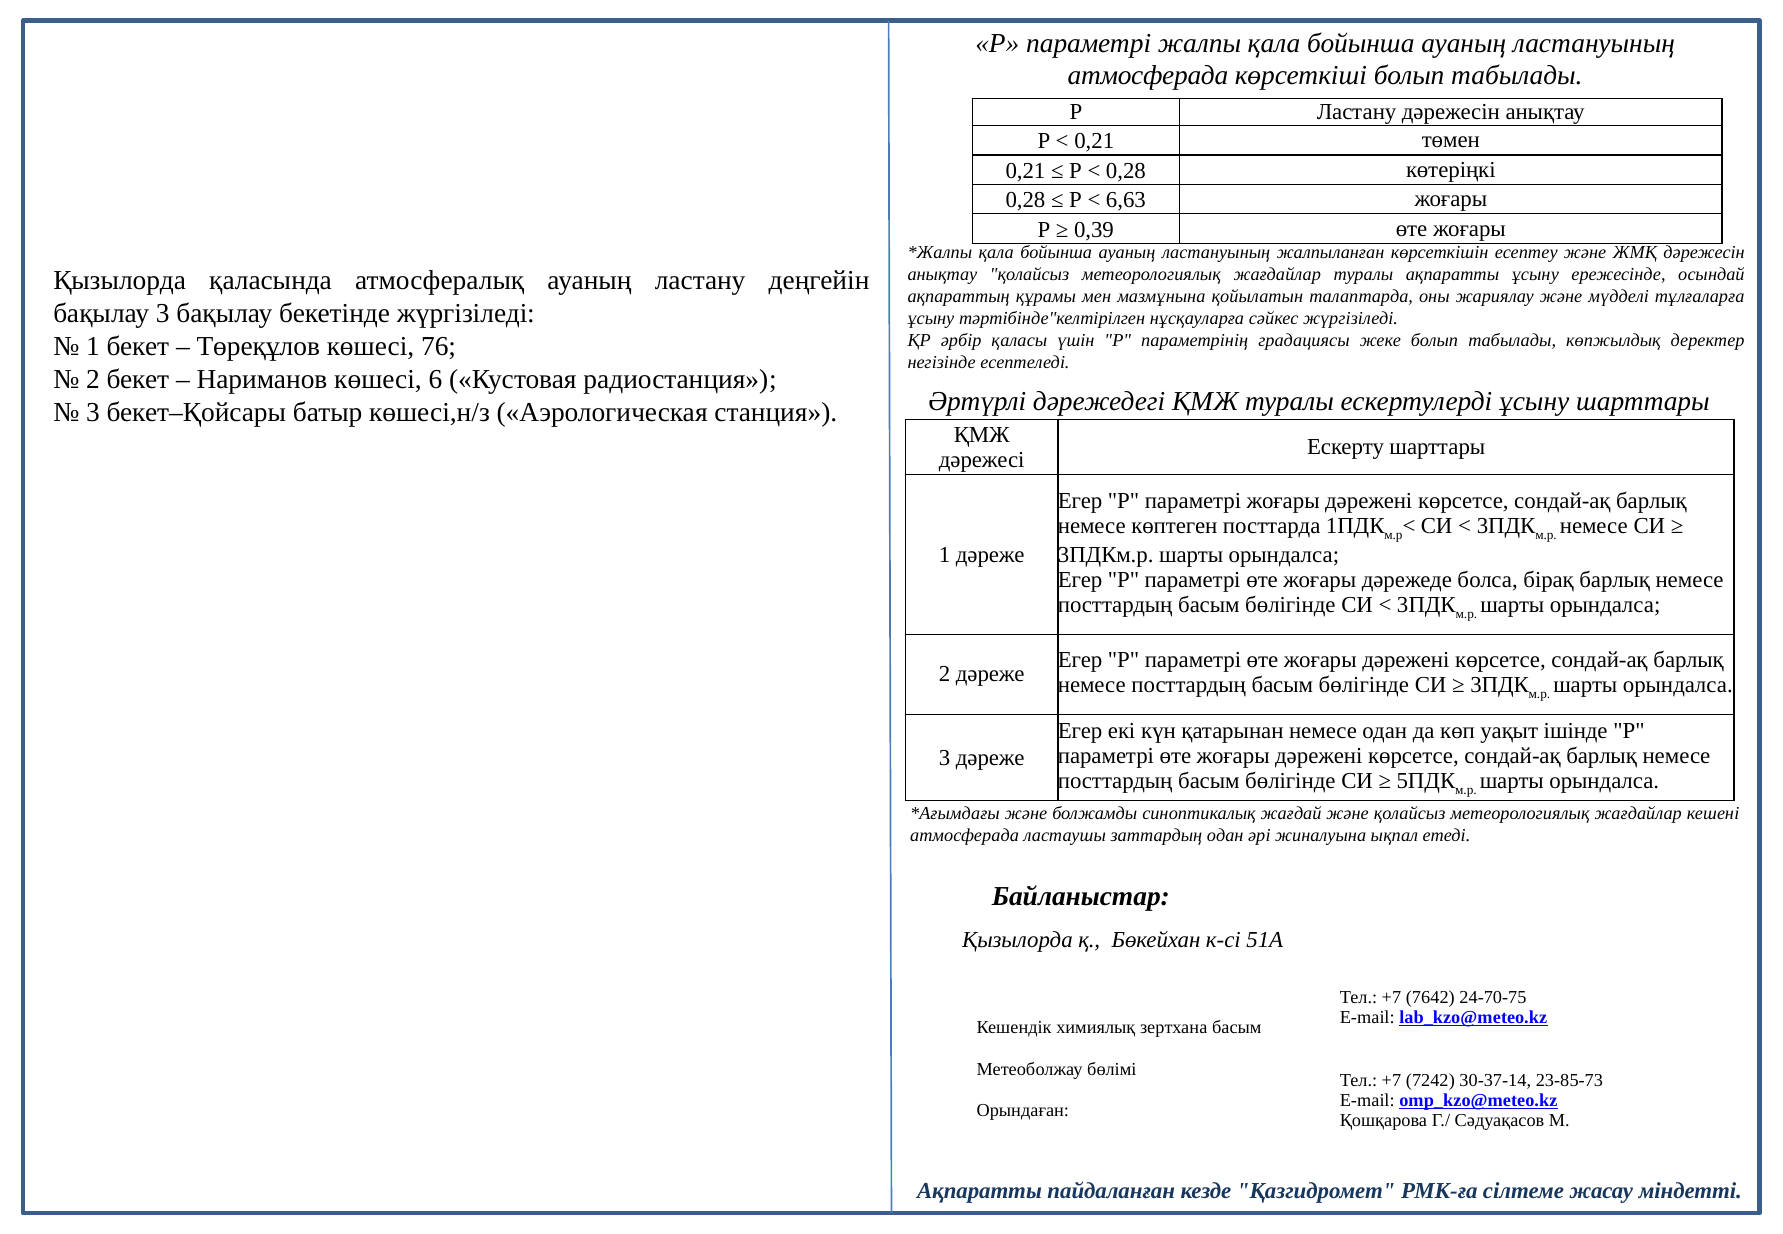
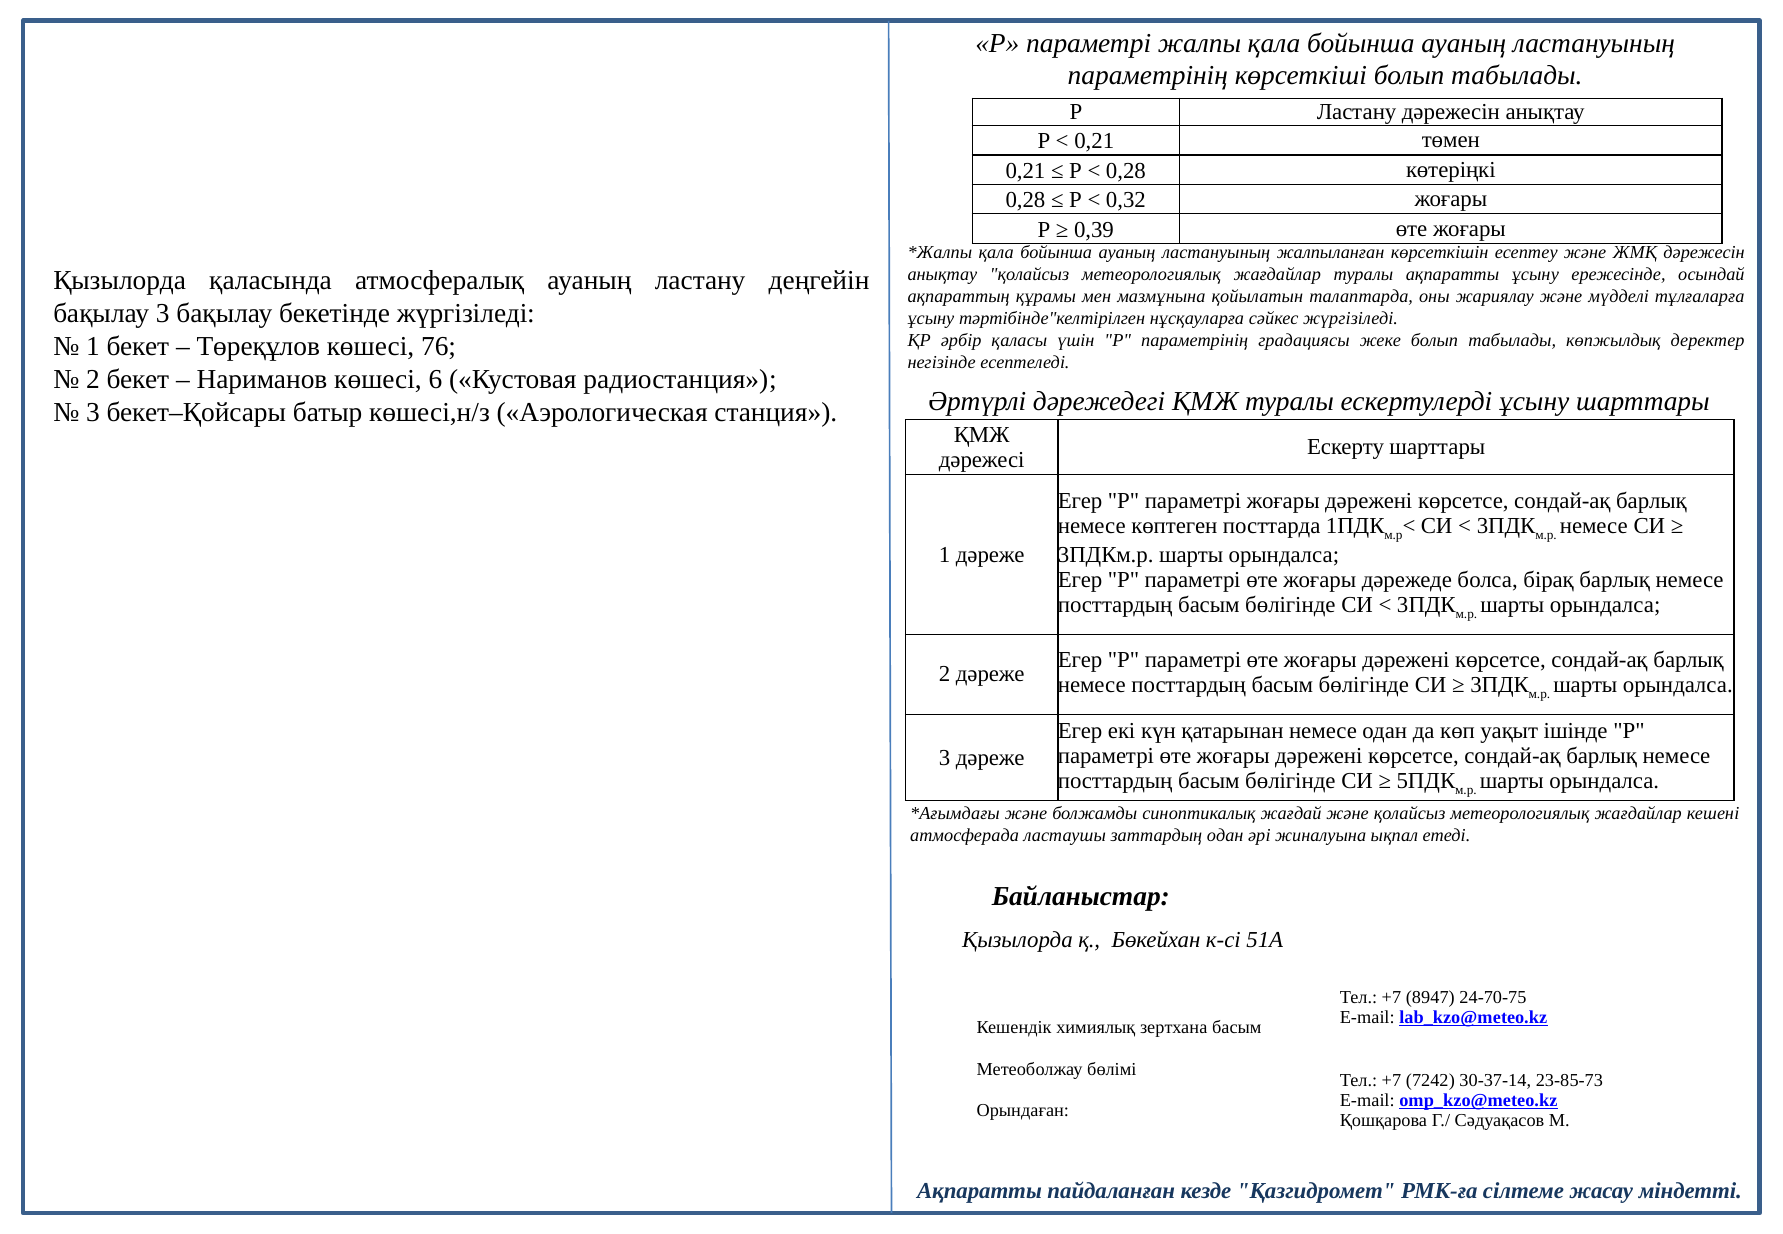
атмосферада: атмосферада -> параметрінің (1148, 76)
6,63: 6,63 -> 0,32 (1126, 200)
7642: 7642 -> 8947 (1430, 997)
